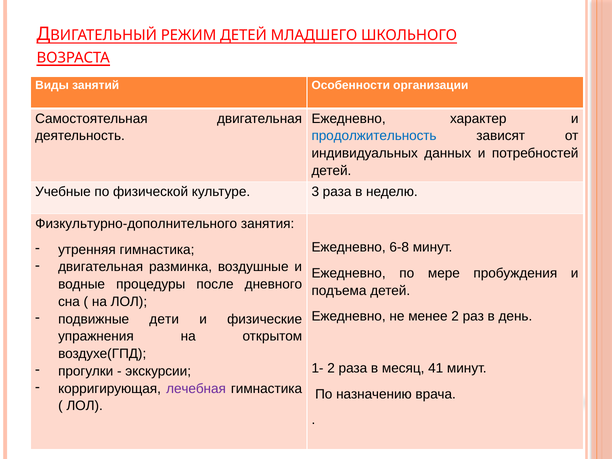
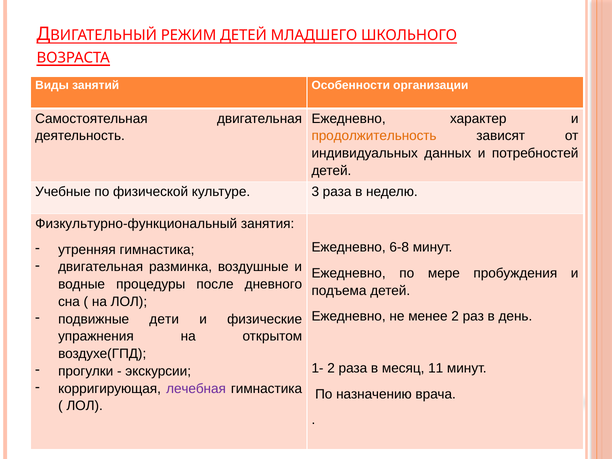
продолжительность colour: blue -> orange (374, 136)
Физкультурно-дополнительного: Физкультурно-дополнительного -> Физкультурно-функциональный (136, 224)
41: 41 -> 11 (436, 368)
